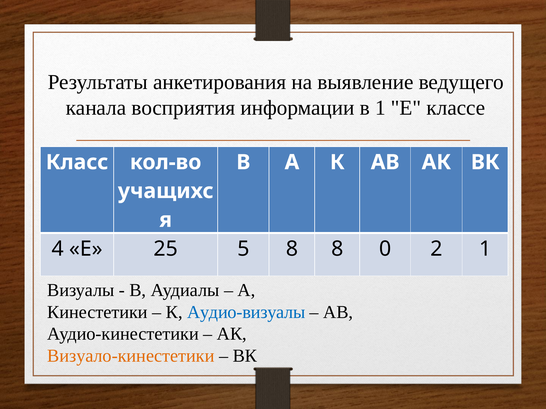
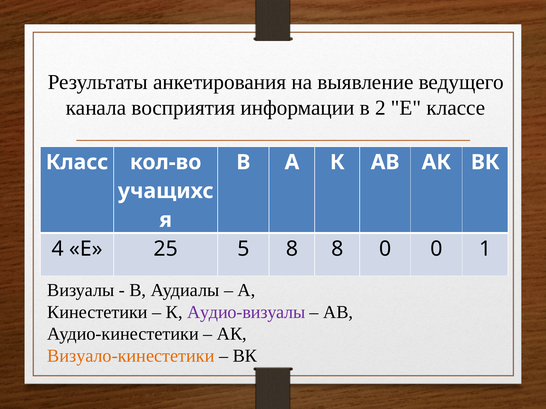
в 1: 1 -> 2 (380, 108)
0 2: 2 -> 0 (436, 249)
Аудио-визуалы colour: blue -> purple (246, 312)
